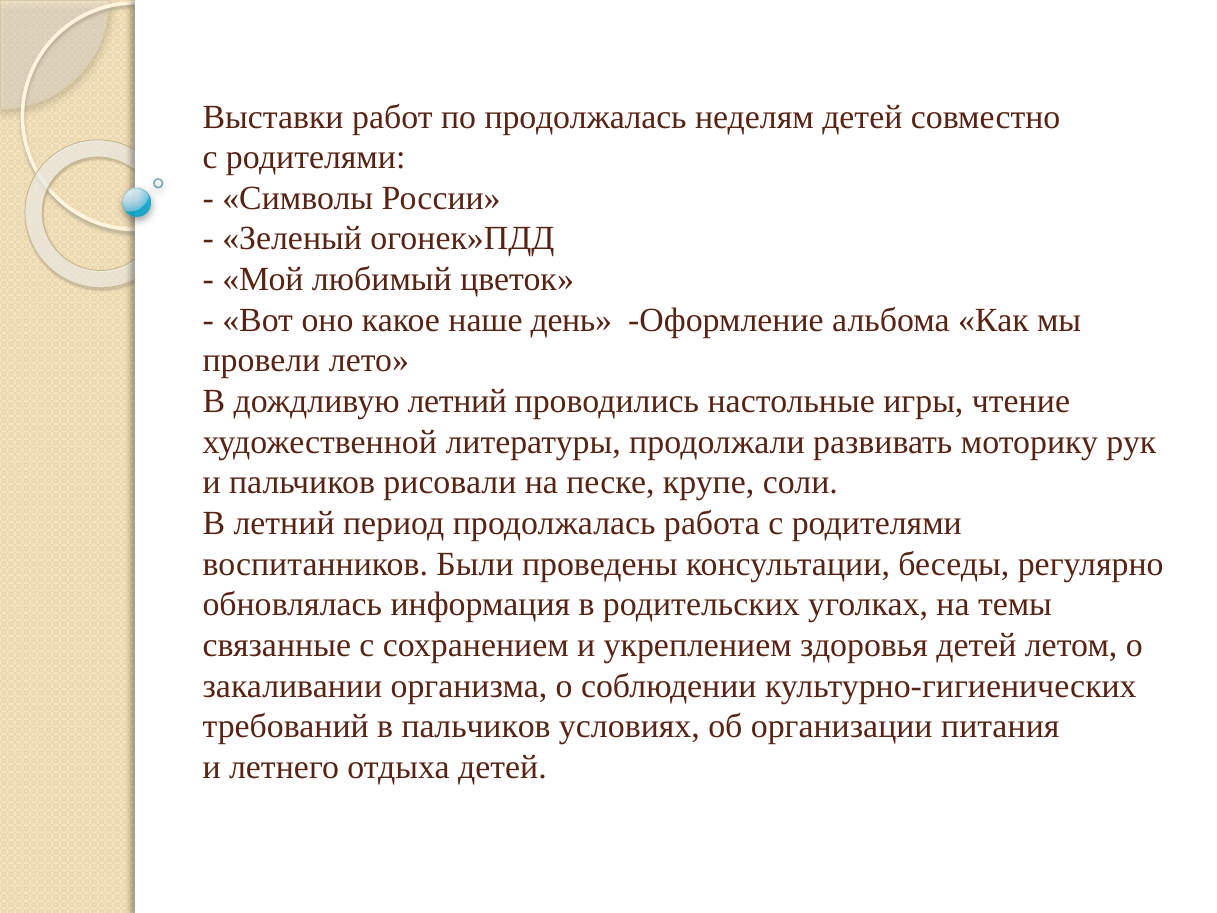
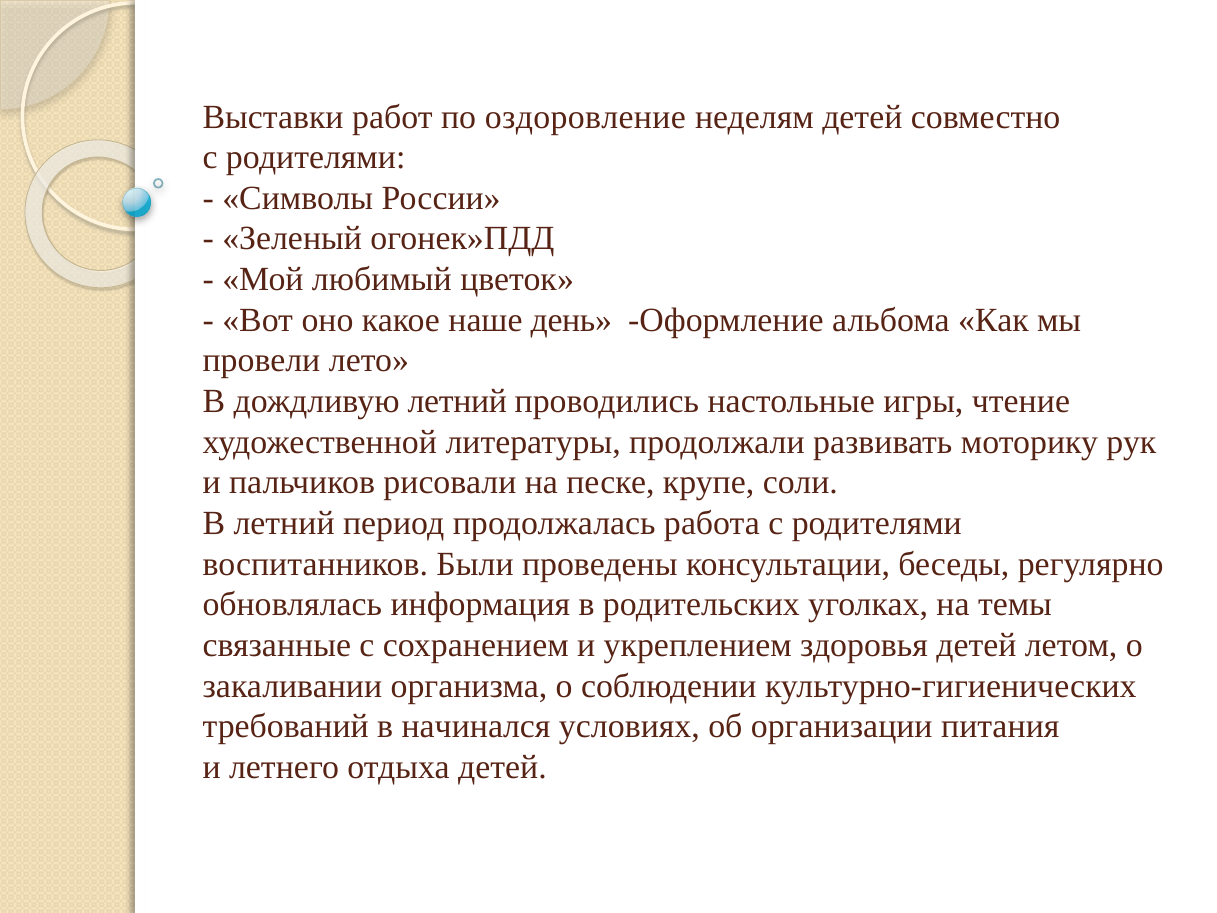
по продолжалась: продолжалась -> оздоровление (585, 117)
в пальчиков: пальчиков -> начинался (476, 726)
